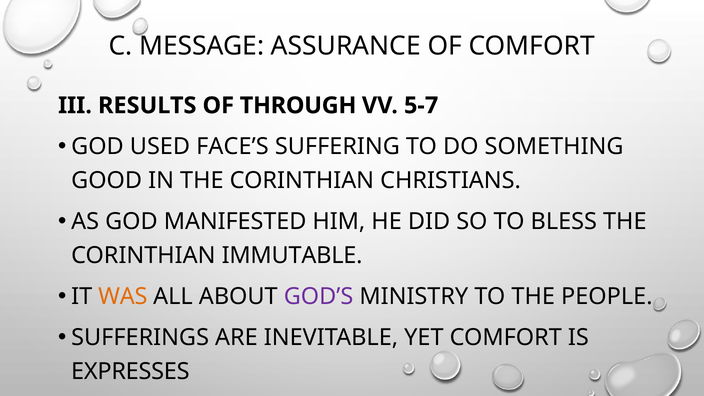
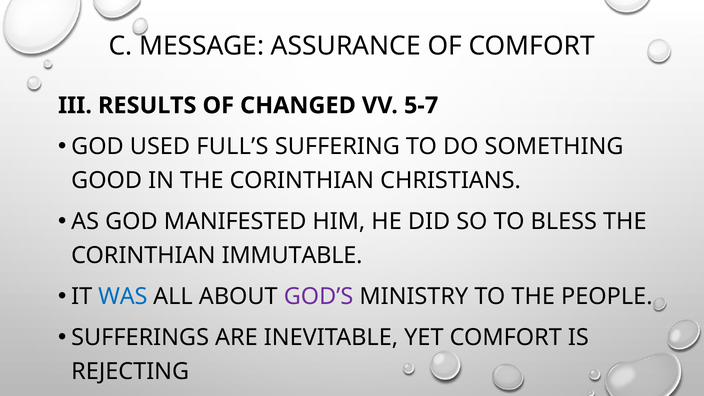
THROUGH: THROUGH -> CHANGED (298, 105)
FACE’S: FACE’S -> FULL’S (232, 147)
WAS colour: orange -> blue (123, 296)
EXPRESSES: EXPRESSES -> REJECTING (130, 371)
